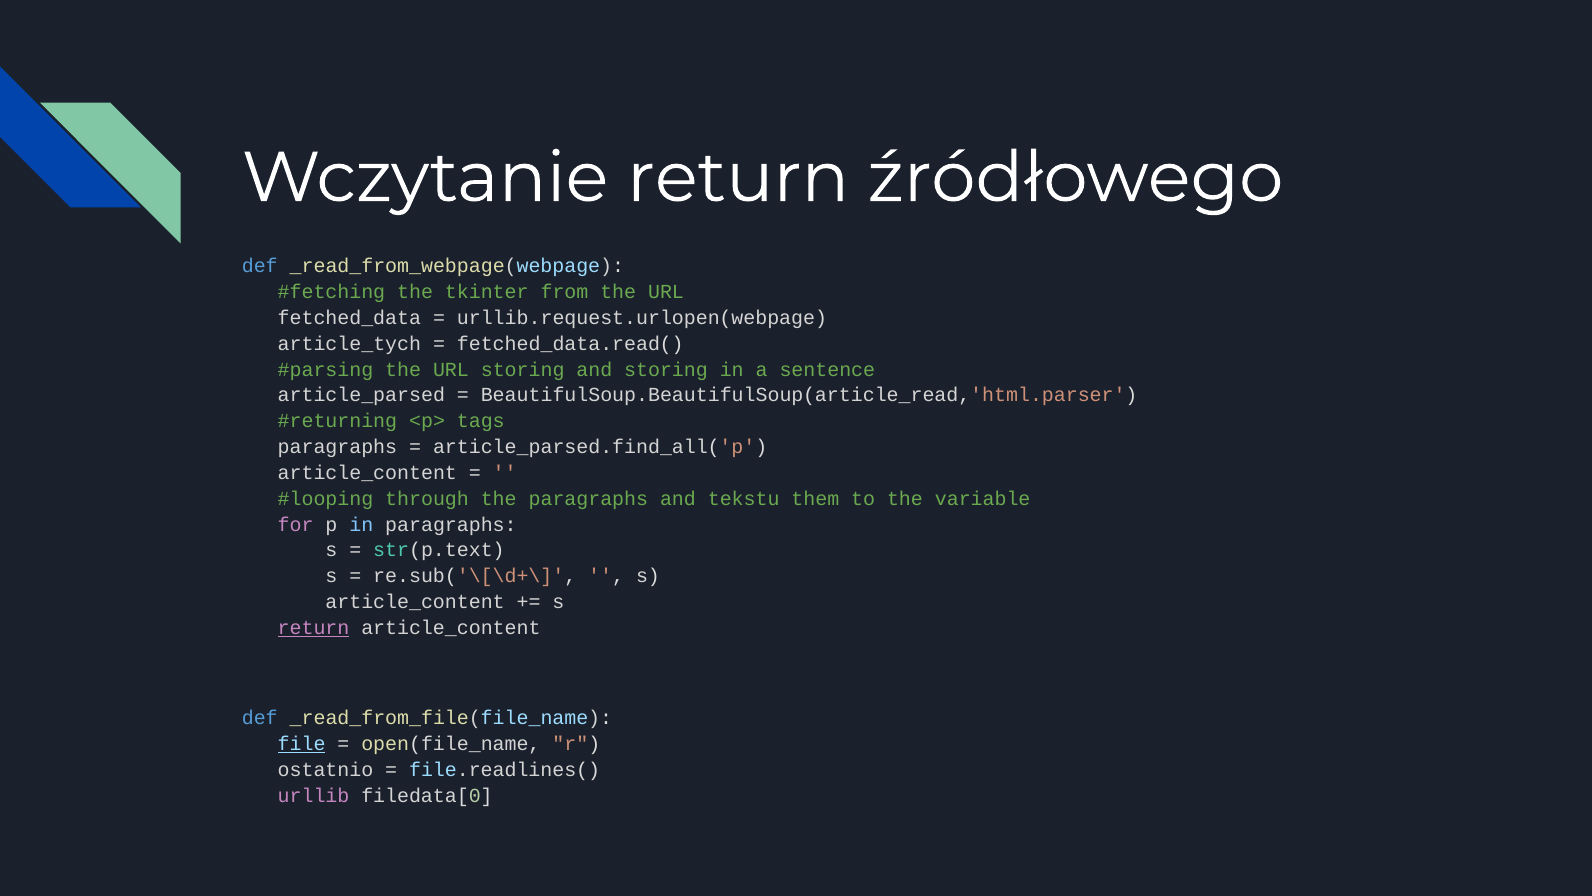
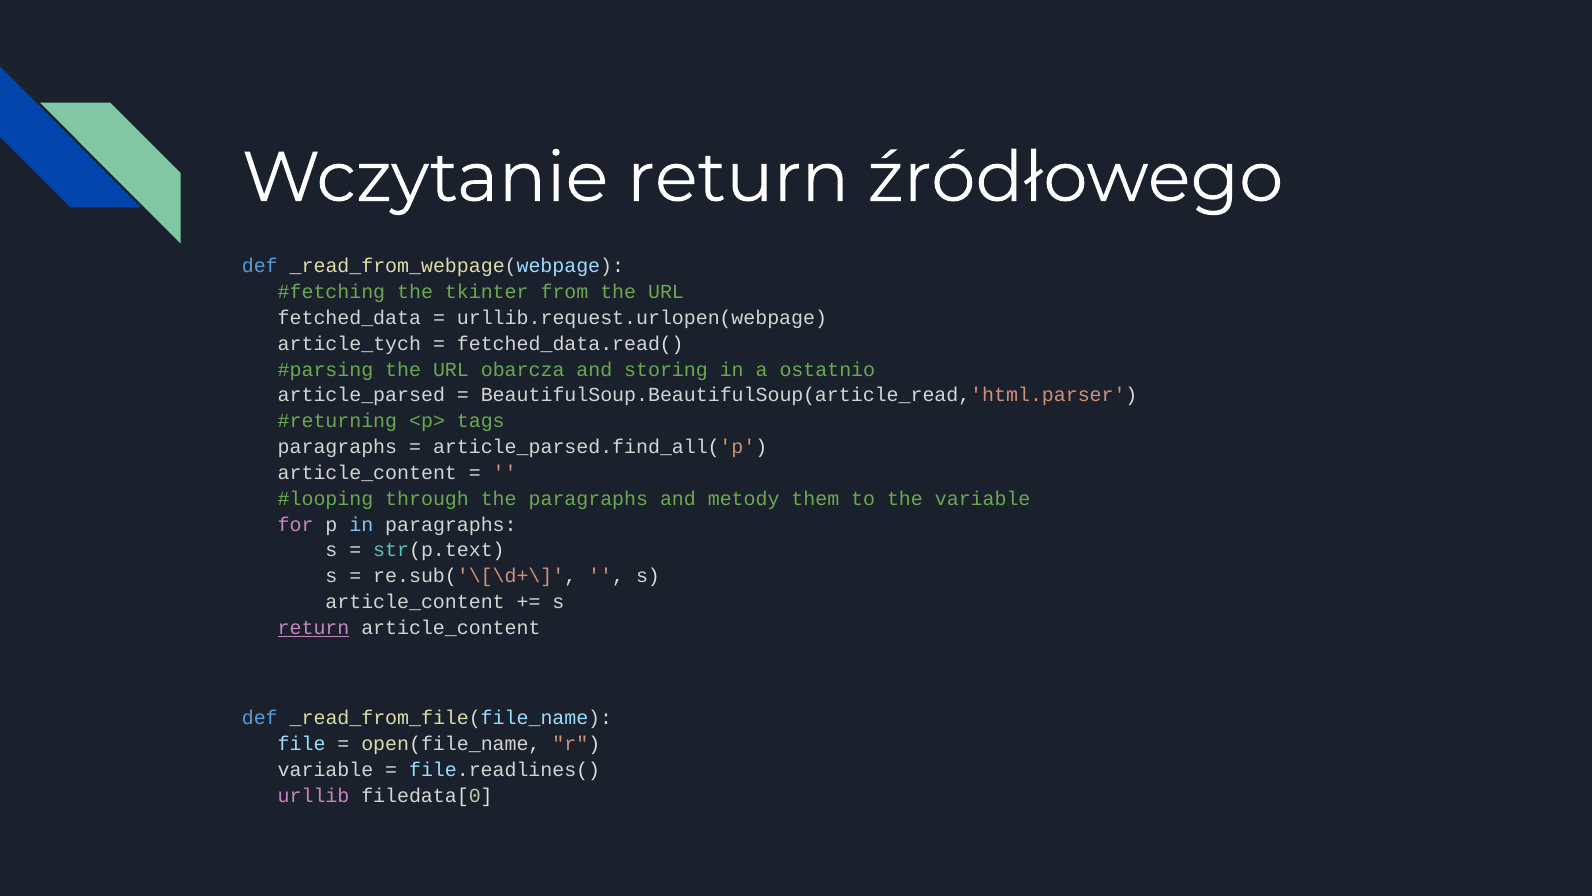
URL storing: storing -> obarcza (523, 369)
sentence: sentence -> ostatnio (827, 369)
tekstu: tekstu -> metody (744, 498)
file underline: present -> none (302, 744)
ostatnio: ostatnio -> variable (325, 770)
